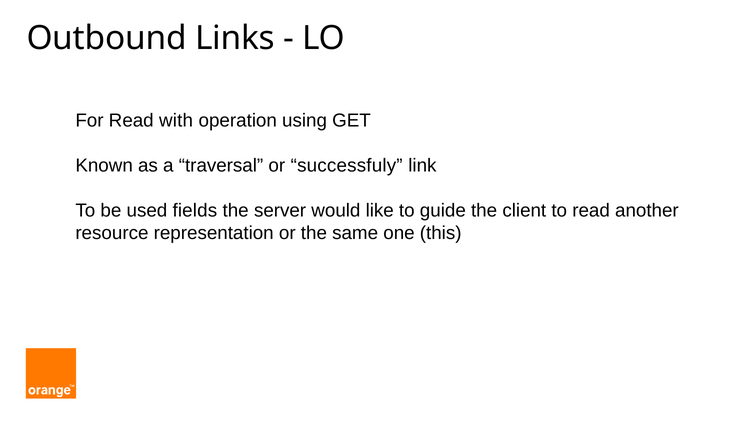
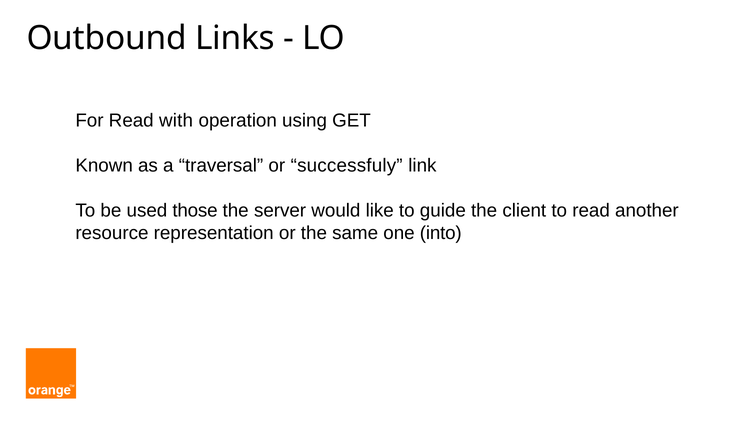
fields: fields -> those (195, 211)
this: this -> into (441, 233)
